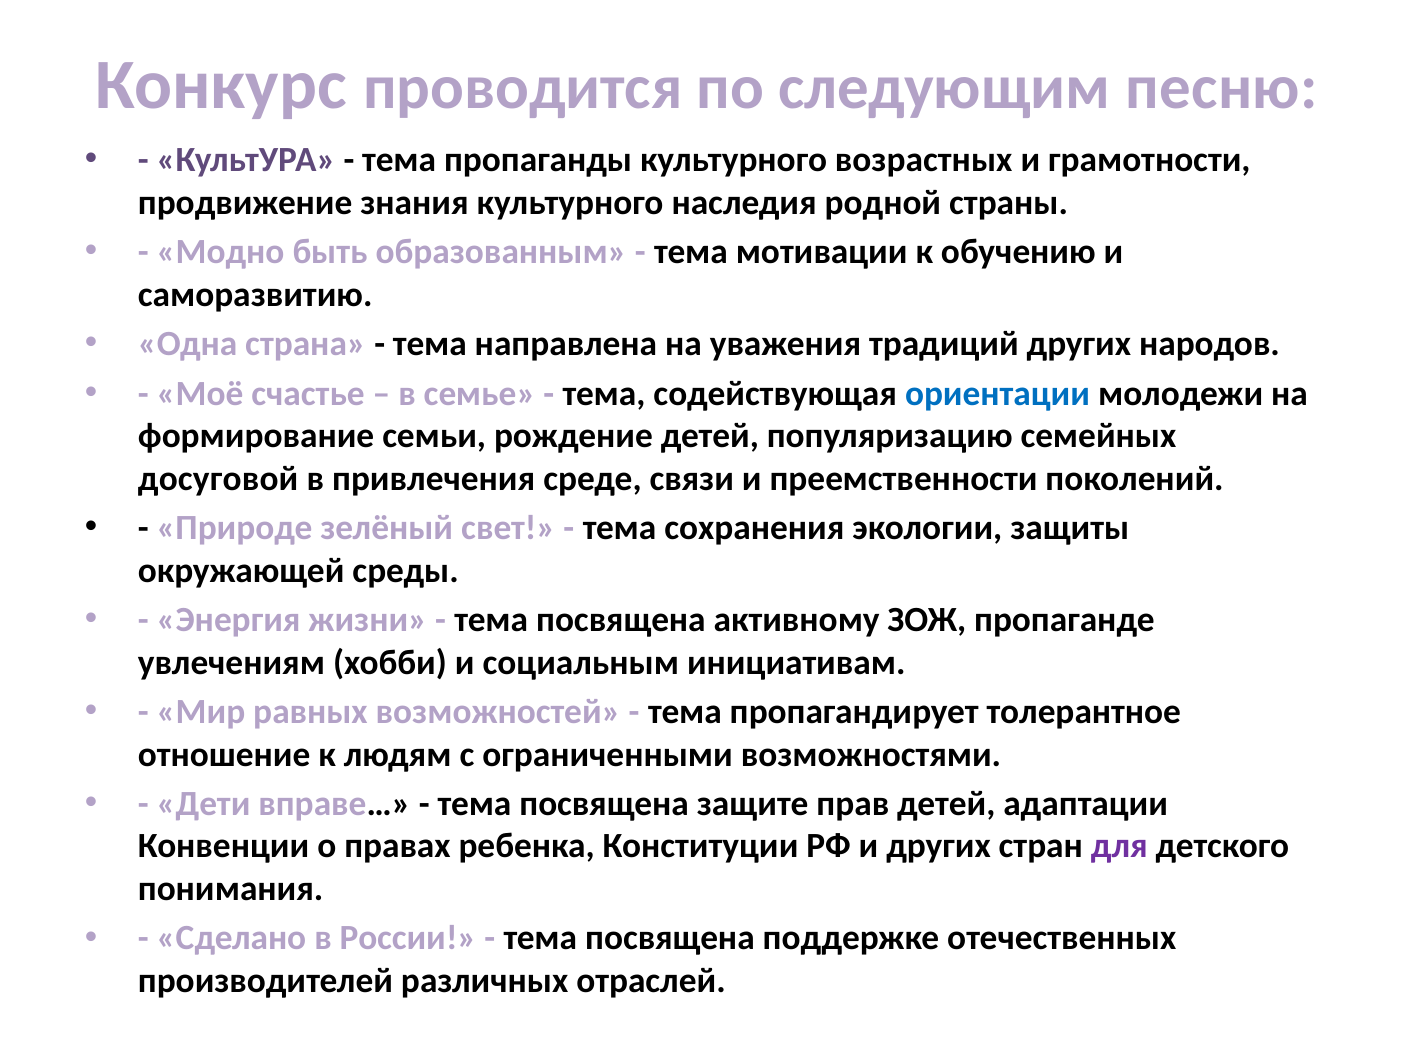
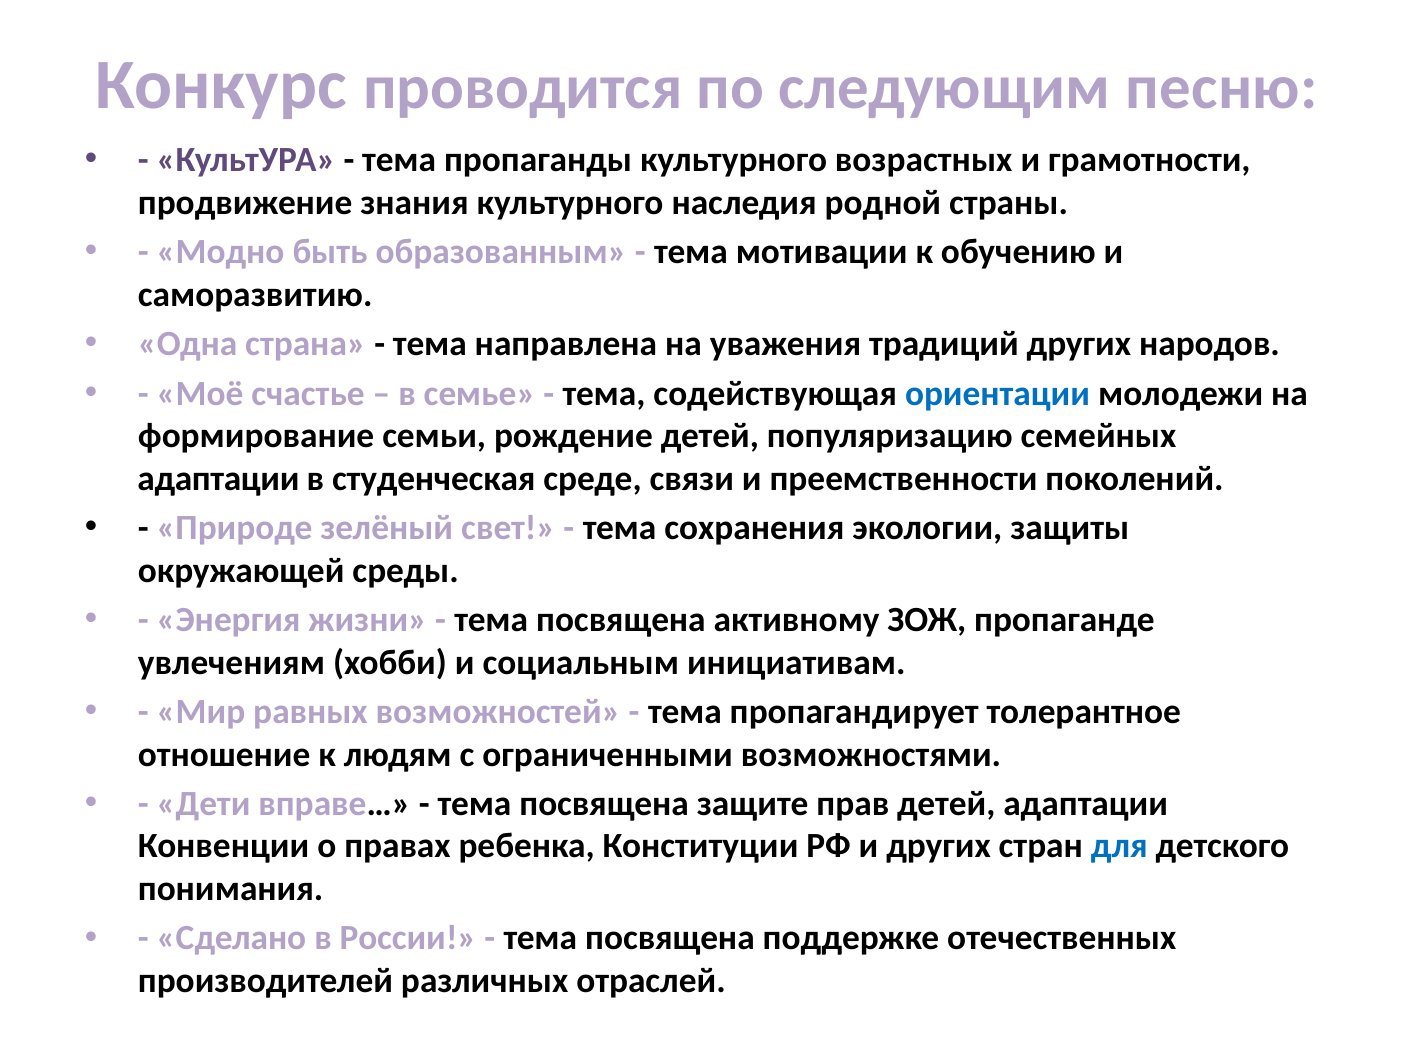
досуговой: досуговой -> адаптации (218, 479)
привлечения: привлечения -> студенческая (434, 479)
для colour: purple -> blue (1119, 847)
